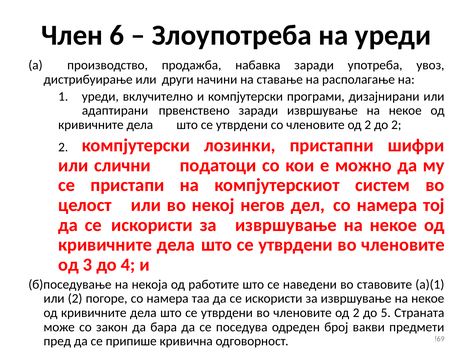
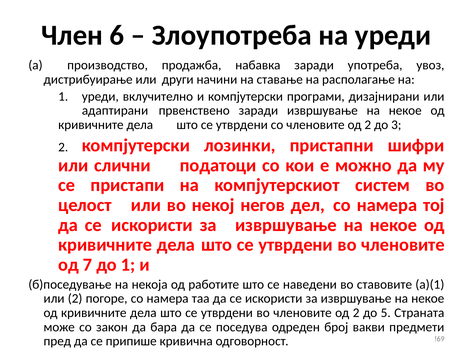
до 2: 2 -> 3 (396, 125)
3: 3 -> 7 (88, 265)
до 4: 4 -> 1 (128, 265)
